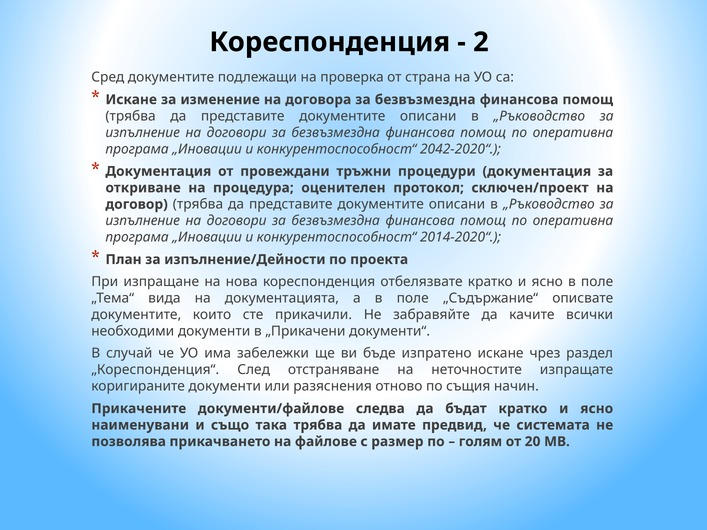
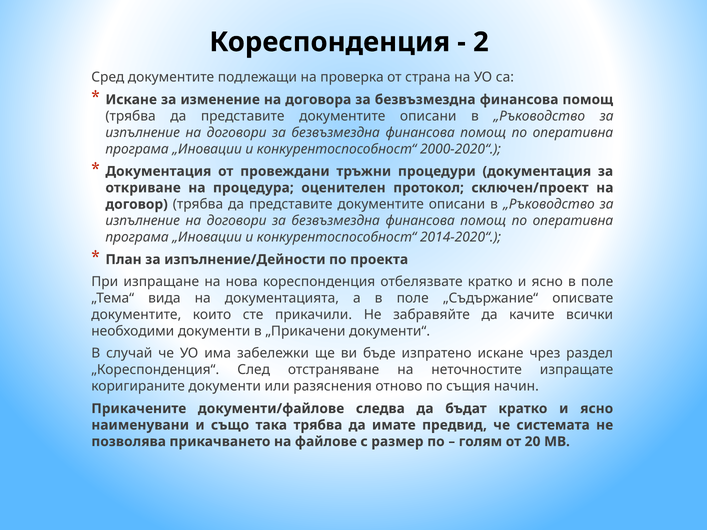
2042-2020“: 2042-2020“ -> 2000-2020“ (461, 149)
